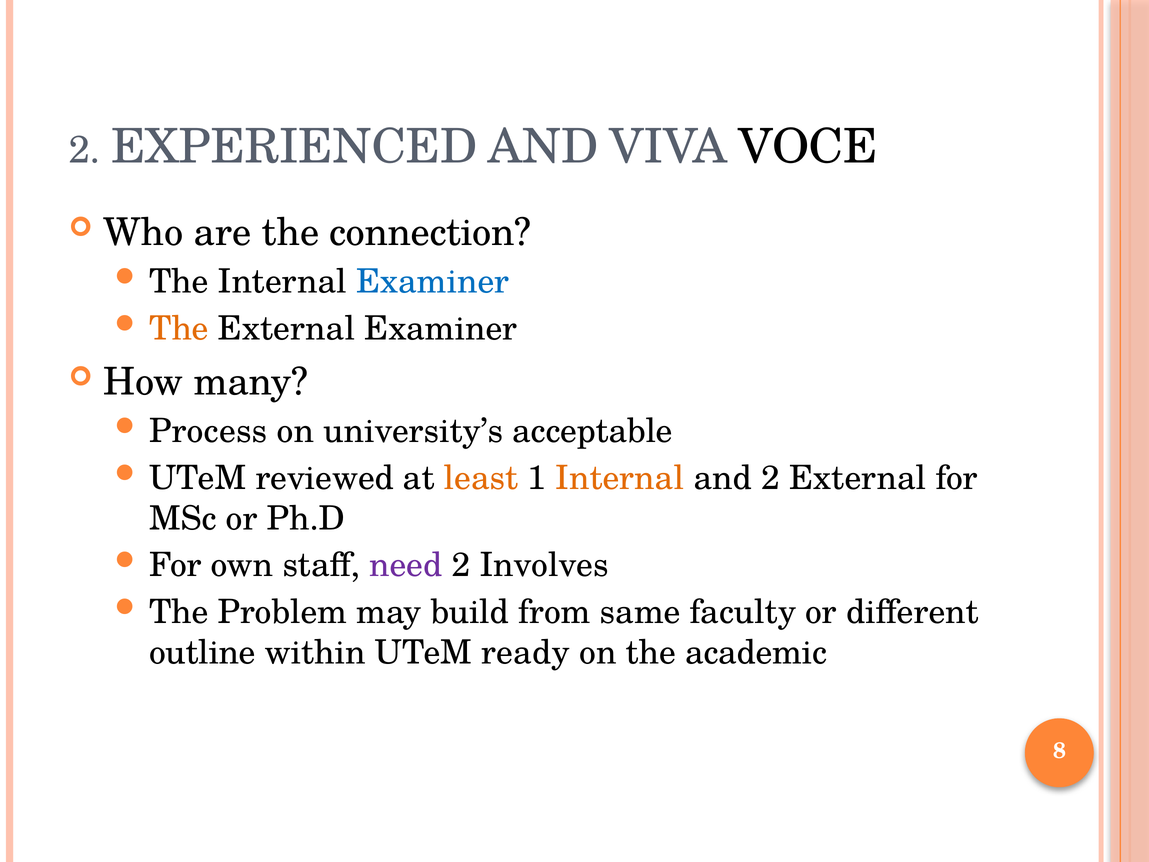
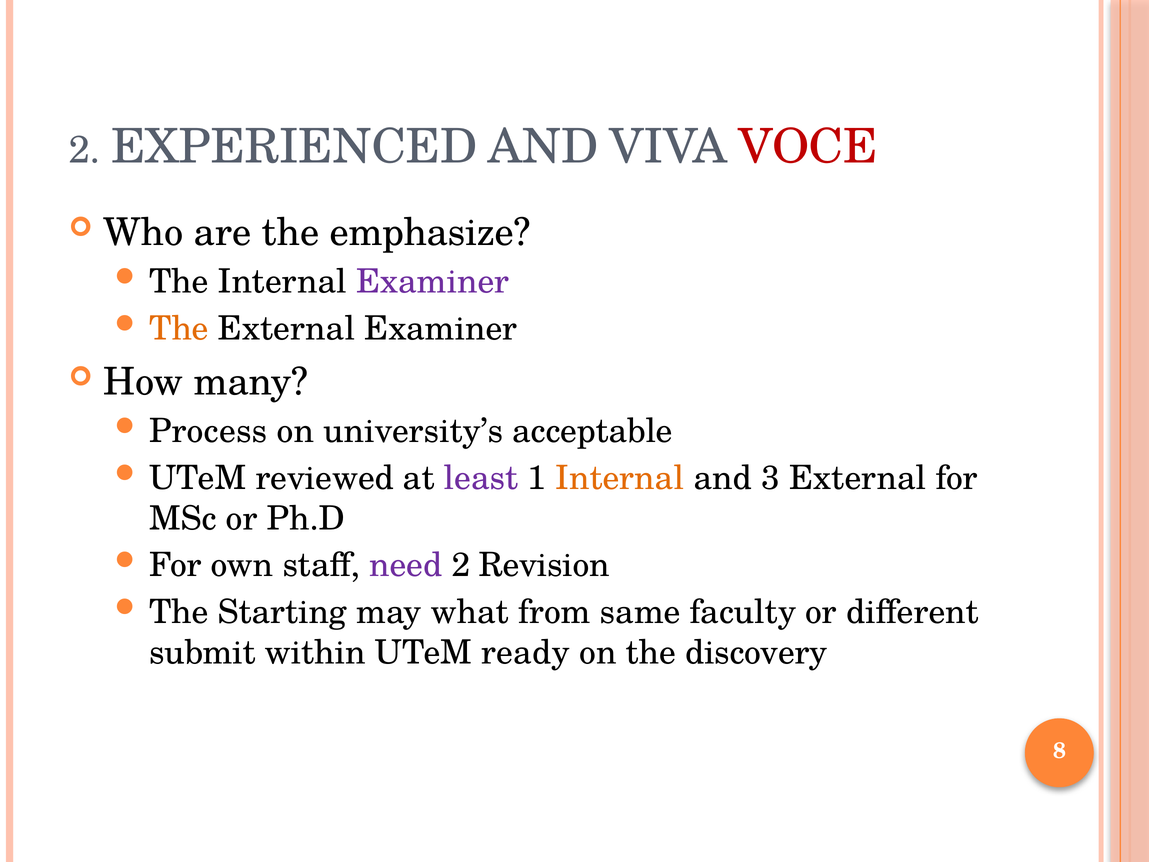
VOCE colour: black -> red (808, 147)
connection: connection -> emphasize (430, 232)
Examiner colour: blue -> purple (433, 282)
least colour: orange -> purple (481, 478)
and 2: 2 -> 3 (770, 478)
Involves: Involves -> Revision (544, 565)
Problem: Problem -> Starting (282, 612)
build: build -> what (470, 612)
outline: outline -> submit (202, 652)
academic: academic -> discovery (756, 652)
